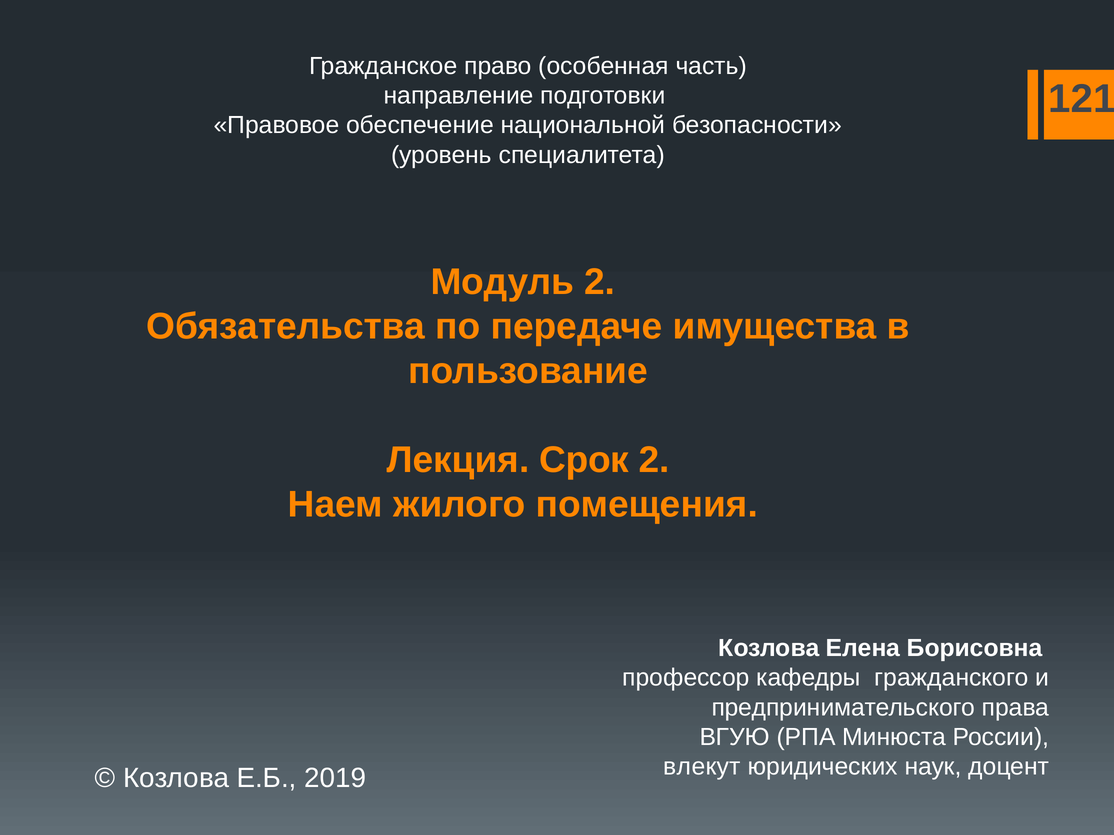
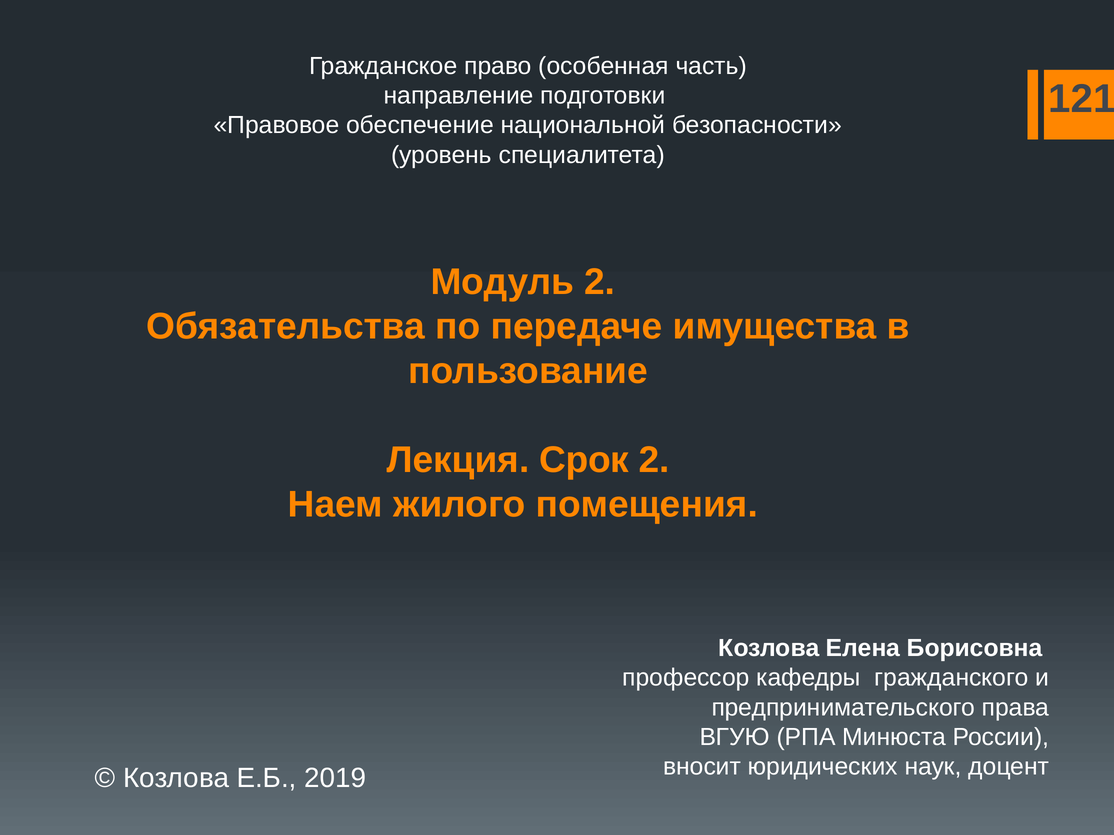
влекут: влекут -> вносит (702, 767)
